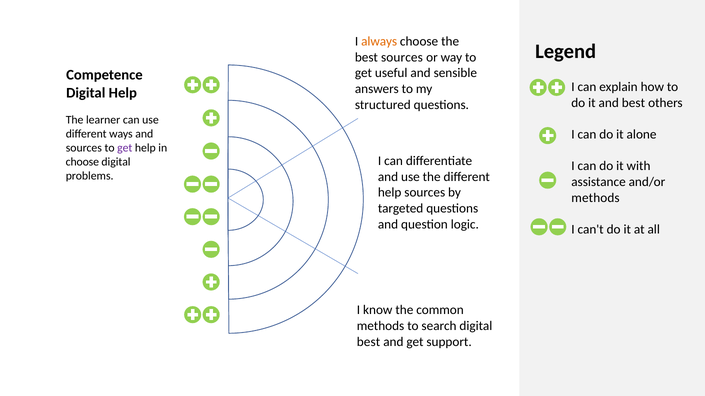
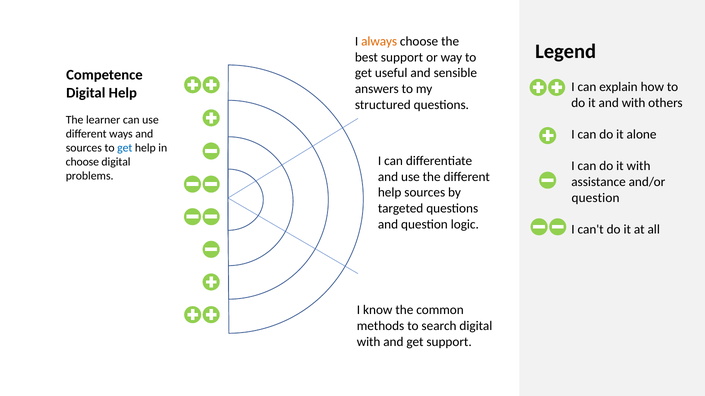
best sources: sources -> support (402, 57)
and best: best -> with (634, 103)
get colour: purple -> blue (125, 148)
methods: methods -> question (595, 198)
best: best -> with (369, 342)
